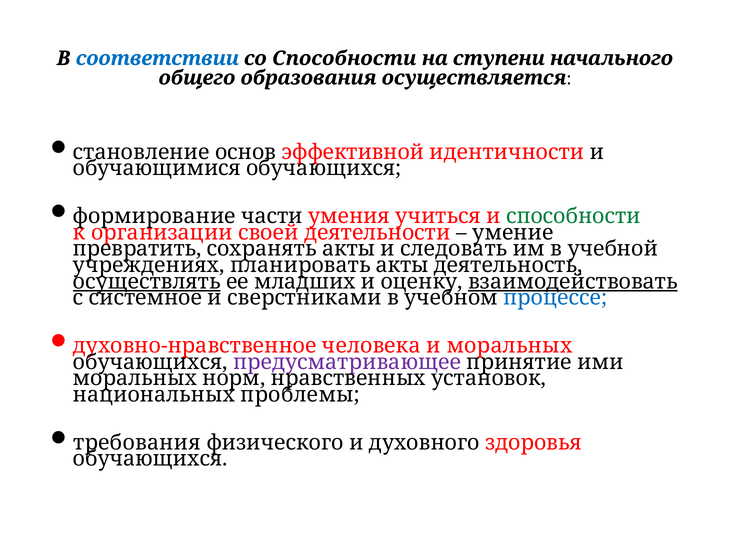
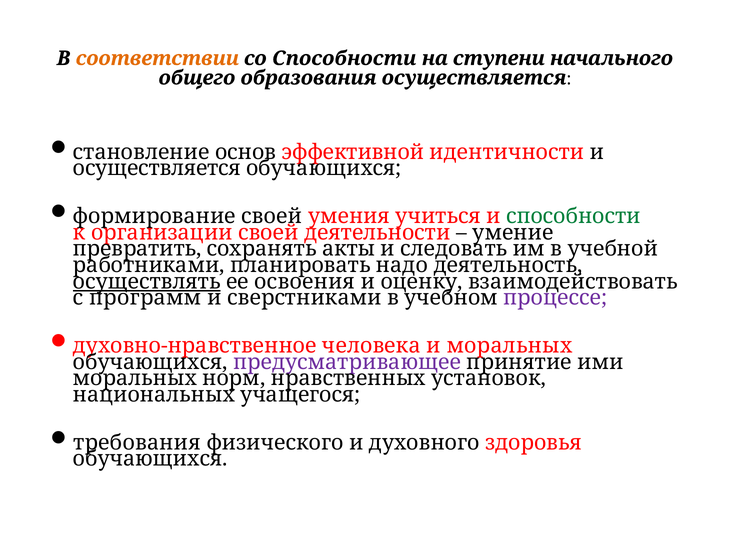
соответствии colour: blue -> orange (157, 58)
обучающимися: обучающимися -> осуществляется (157, 169)
формирование части: части -> своей (272, 216)
учреждениях: учреждениях -> работниками (149, 266)
планировать акты: акты -> надо (402, 266)
младших: младших -> освоения (305, 282)
взаимодействовать underline: present -> none (573, 282)
системное: системное -> программ (145, 298)
процессе colour: blue -> purple (555, 298)
проблемы: проблемы -> учащегося (300, 395)
